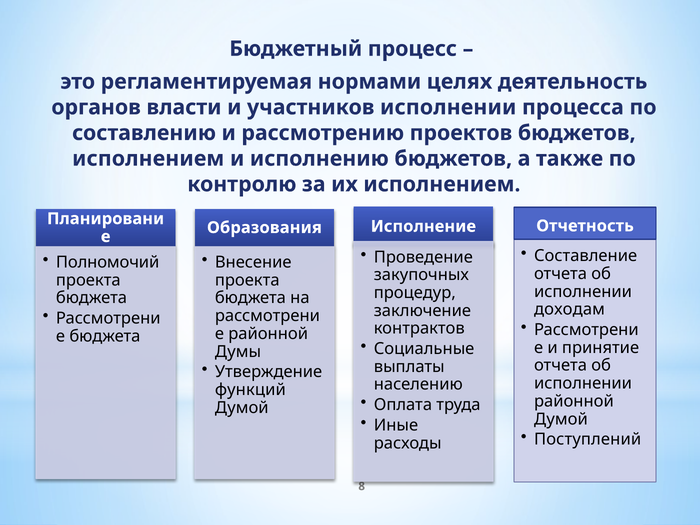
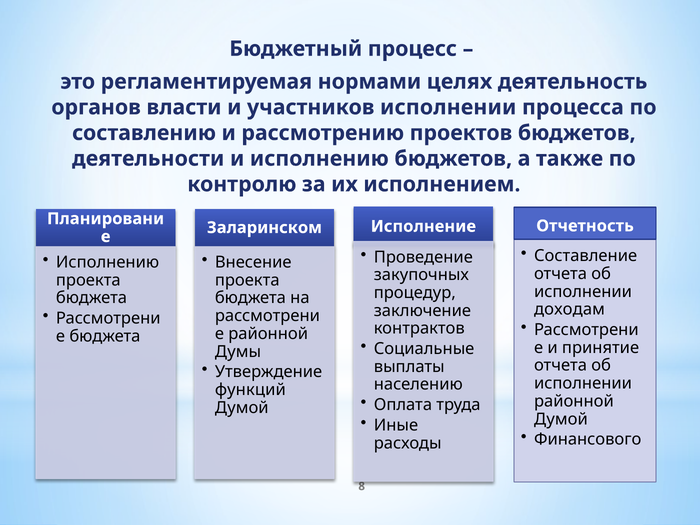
исполнением: исполнением -> деятельности (148, 159)
Образования: Образования -> Заларинском (264, 228)
Полномочий: Полномочий -> Исполнению (108, 262)
Поступлений: Поступлений -> Финансового (588, 439)
